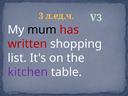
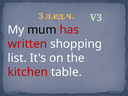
kitchen colour: purple -> red (28, 72)
